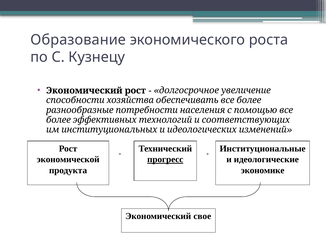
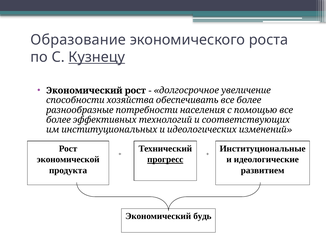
Кузнецу underline: none -> present (97, 57)
экономике: экономике -> развитием (263, 171)
свое: свое -> будь (202, 217)
